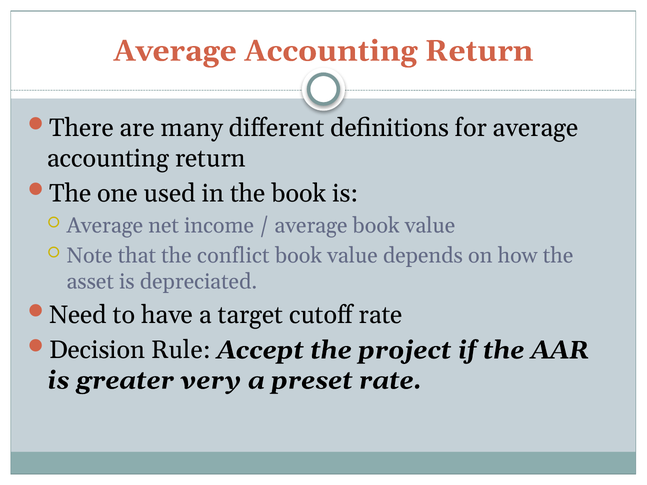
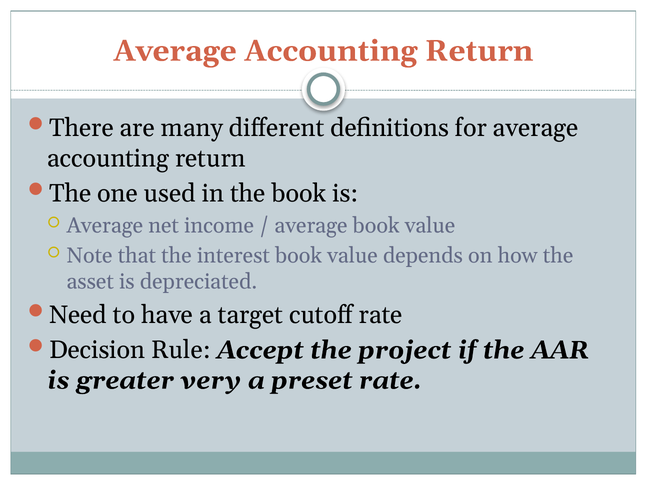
conflict: conflict -> interest (233, 256)
